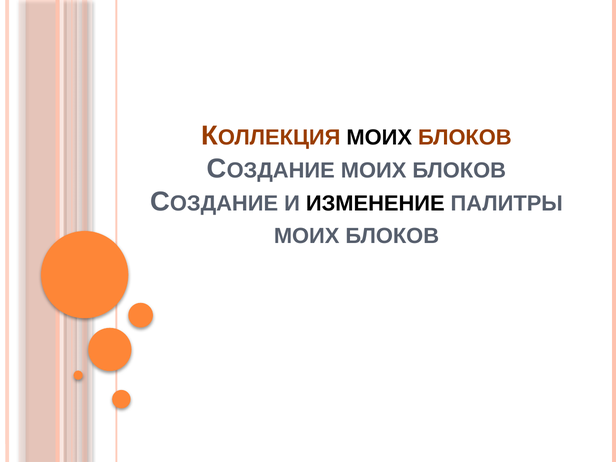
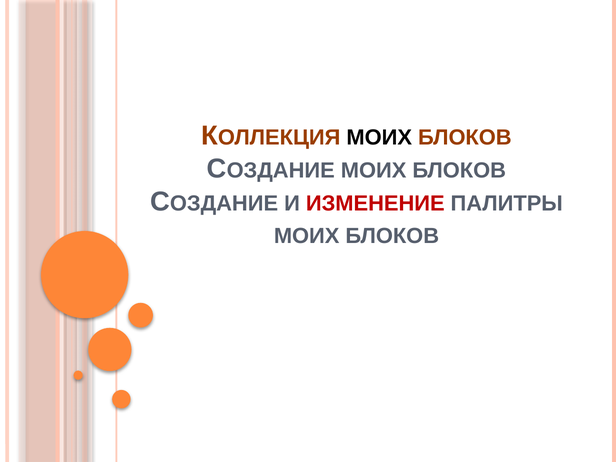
ИЗМЕНЕНИЕ colour: black -> red (375, 203)
